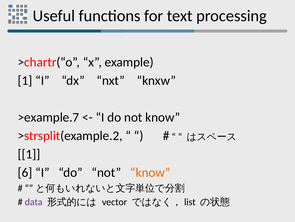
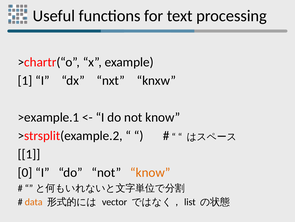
>example.7: >example.7 -> >example.1 (48, 117)
6: 6 -> 0 (25, 172)
data colour: purple -> orange (34, 201)
